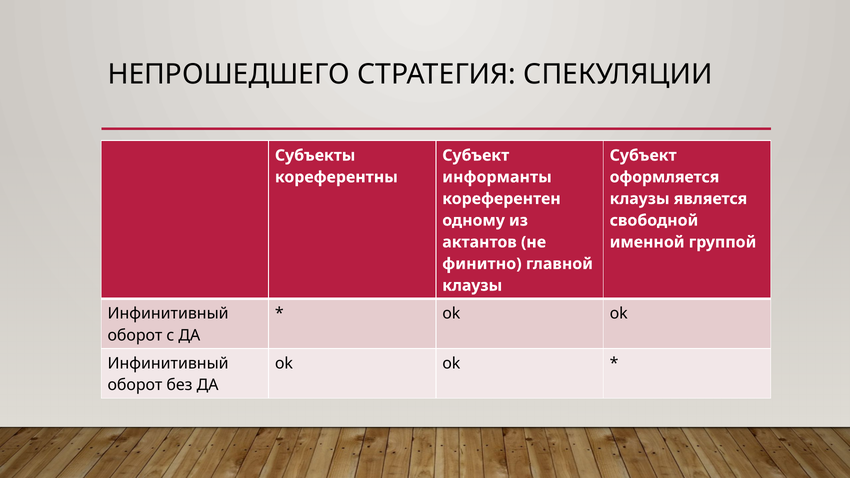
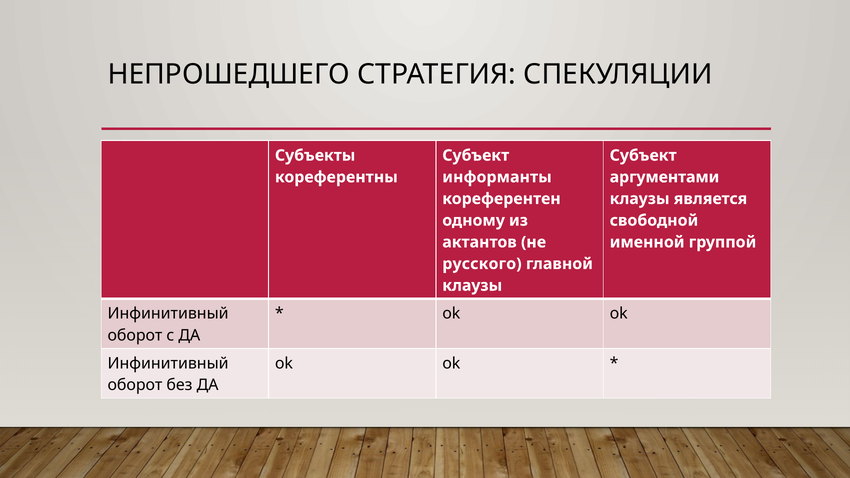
оформляется: оформляется -> аргументами (664, 177)
финитно: финитно -> русского (482, 264)
